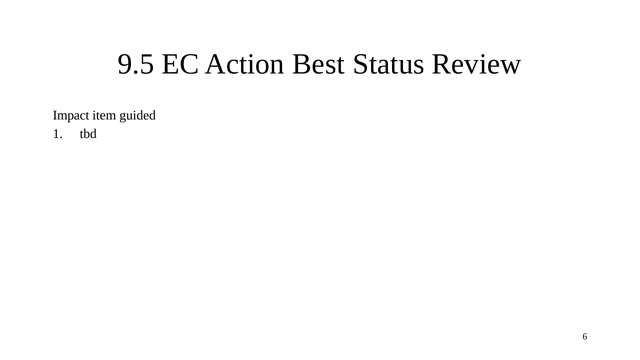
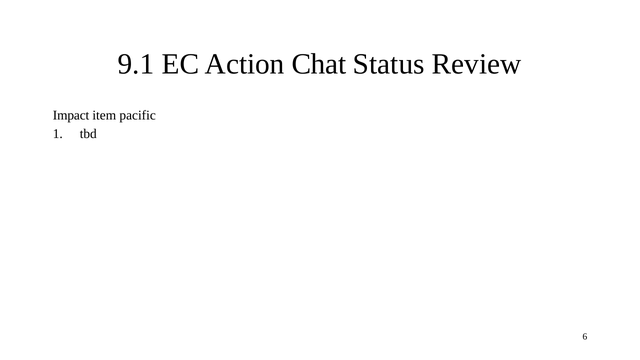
9.5: 9.5 -> 9.1 (136, 64)
Best: Best -> Chat (319, 64)
guided: guided -> pacific (138, 115)
